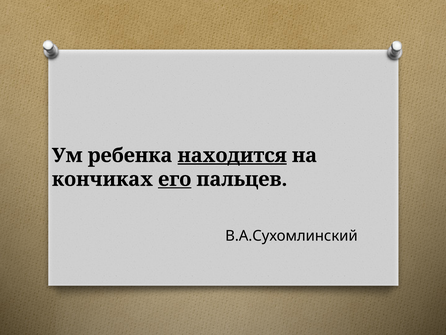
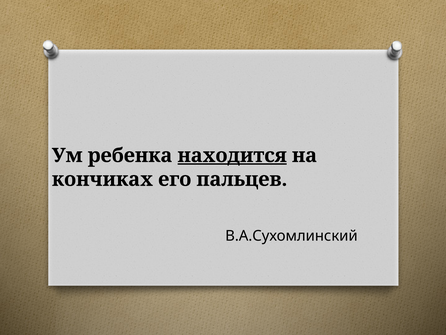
его underline: present -> none (175, 179)
